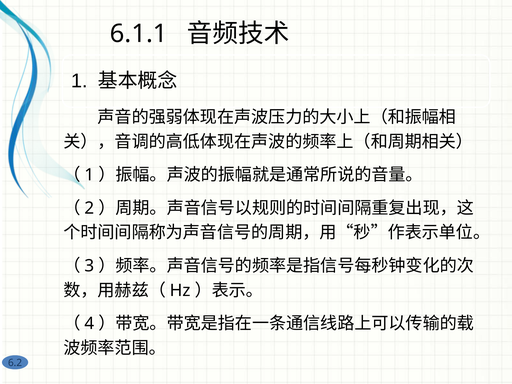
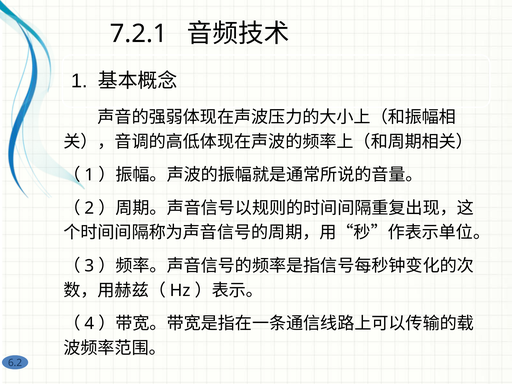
6.1.1: 6.1.1 -> 7.2.1 (139, 34)
